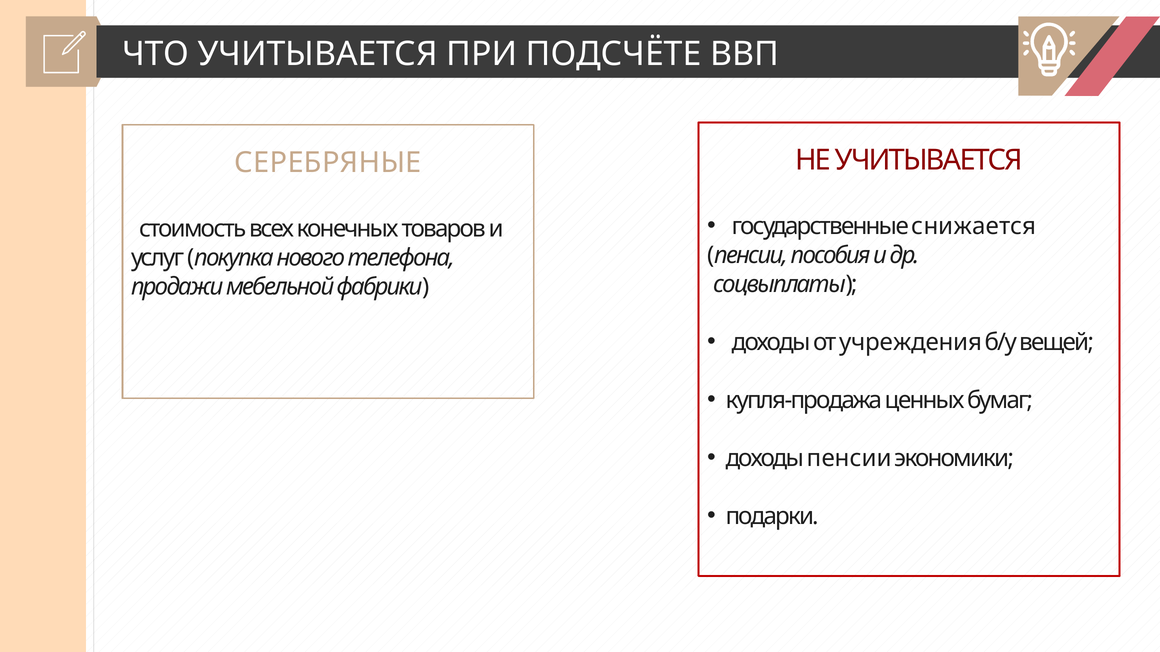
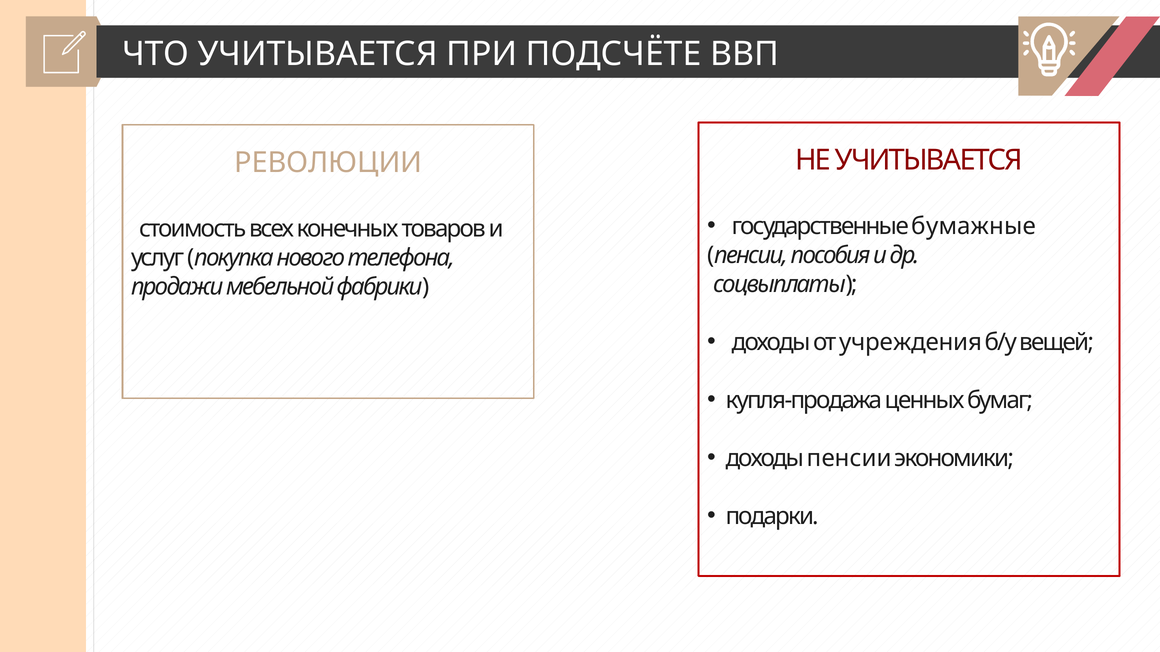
СЕРЕБРЯНЫЕ: СЕРЕБРЯНЫЕ -> РЕВОЛЮЦИИ (328, 163)
снижается: снижается -> бумажные (974, 227)
